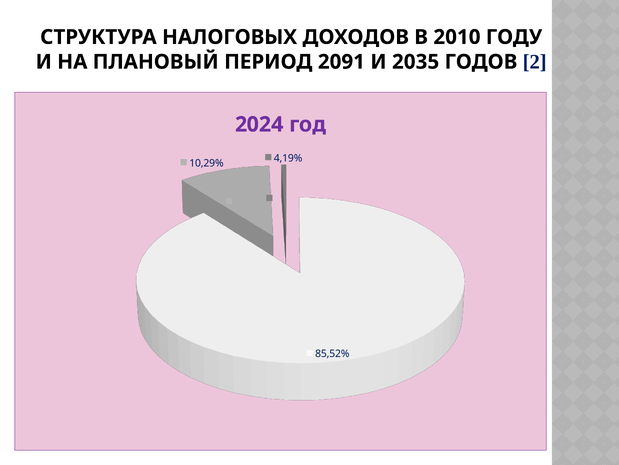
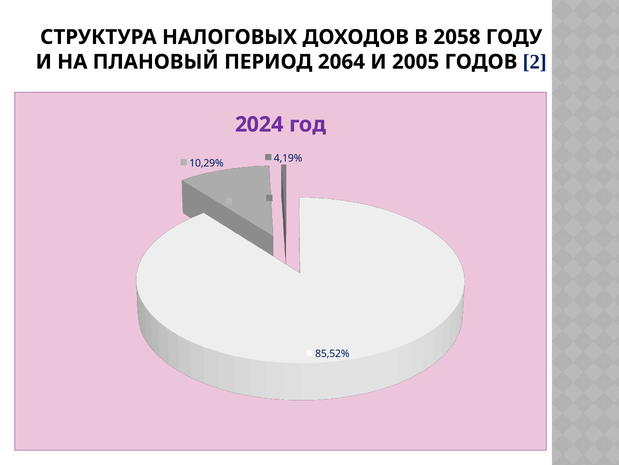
2010: 2010 -> 2058 (457, 37)
2091: 2091 -> 2064 (341, 62)
2035: 2035 -> 2005 (416, 62)
